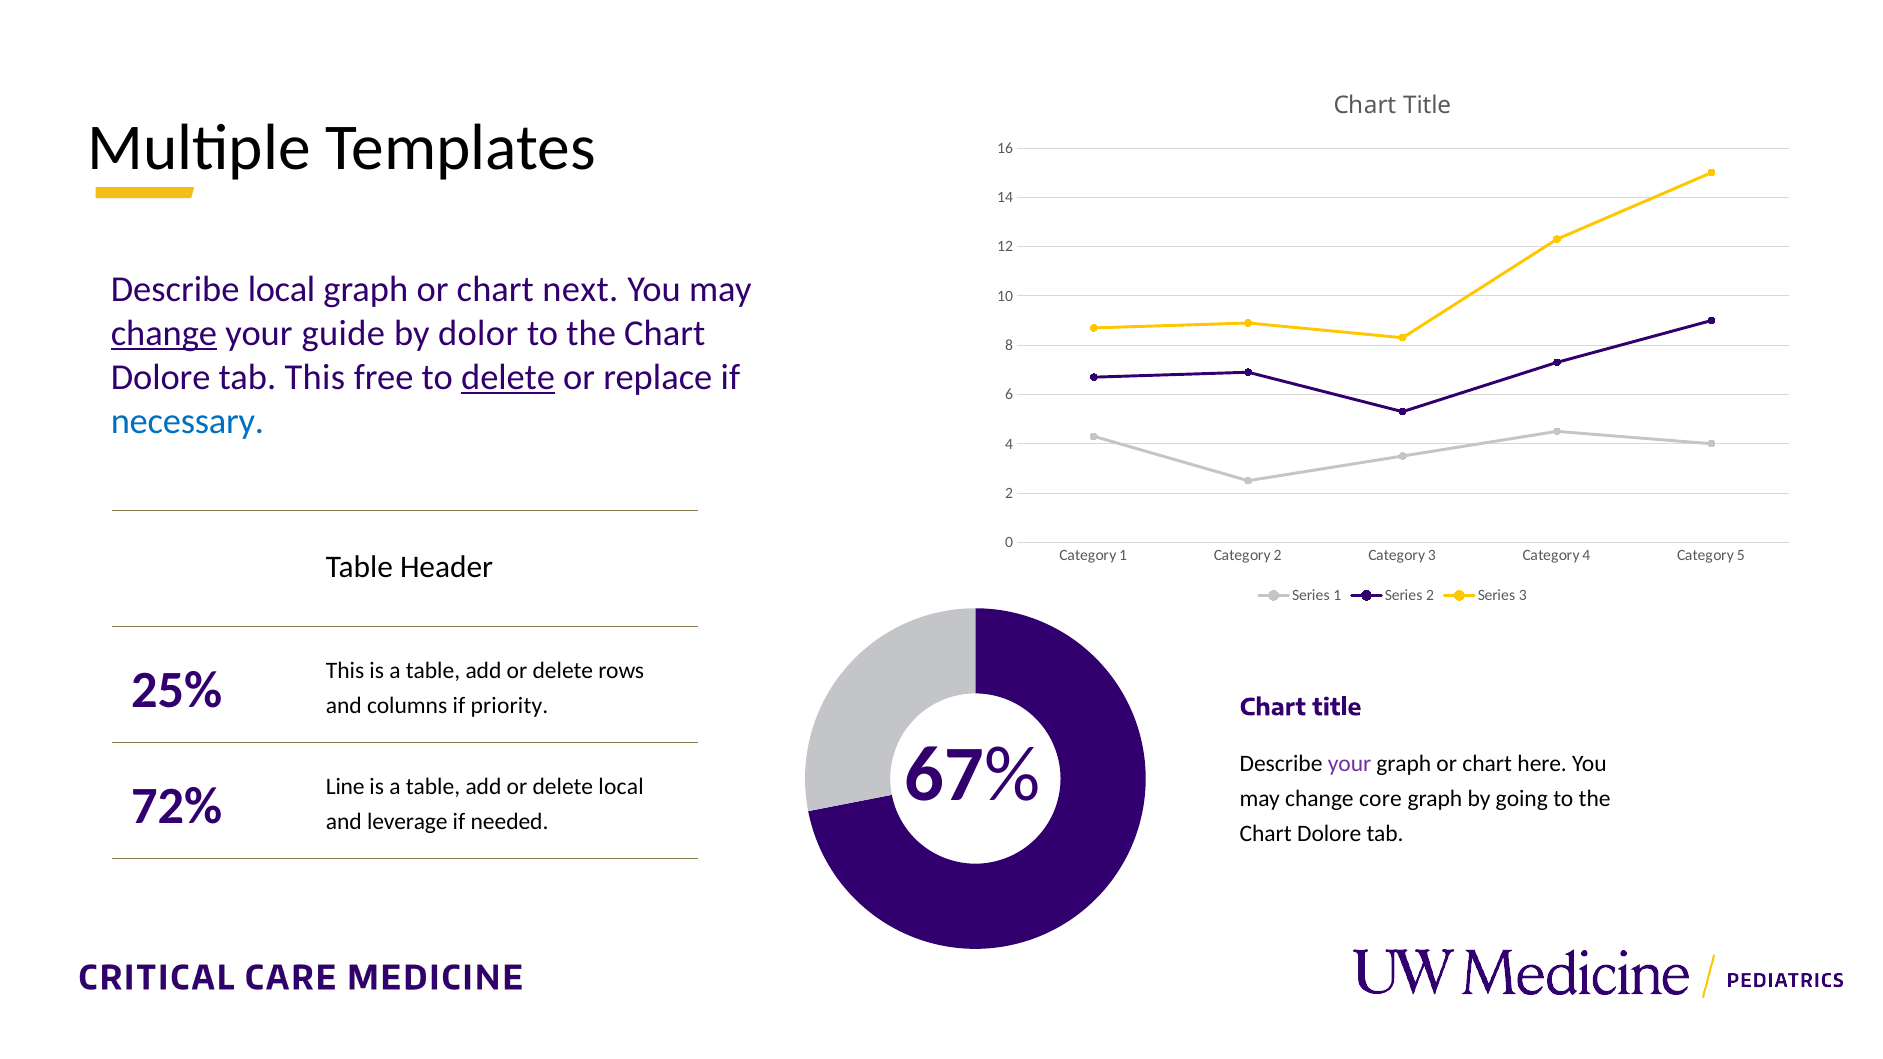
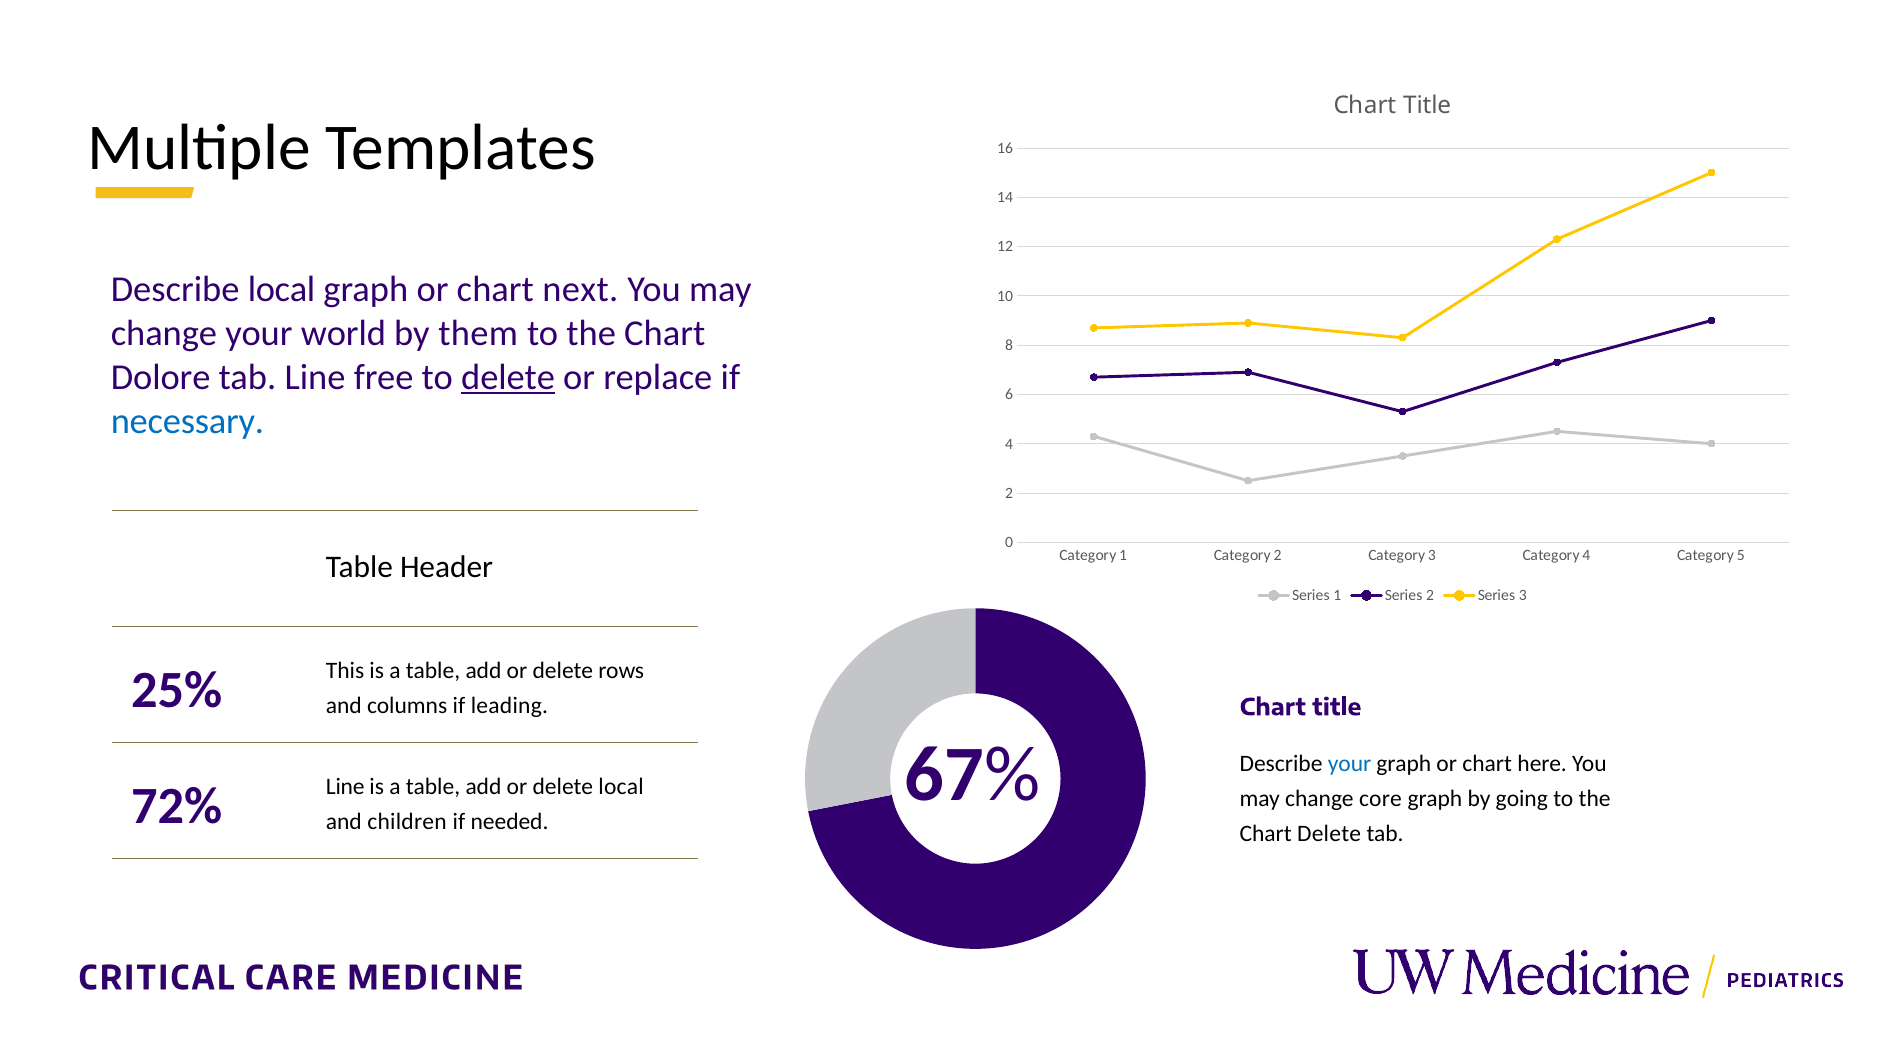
change underline: present -> none (164, 333)
guide: guide -> world (343, 333)
dolor: dolor -> them (478, 333)
tab This: This -> Line (315, 377)
priority: priority -> leading (509, 706)
your colour: purple -> blue (1350, 763)
leverage: leverage -> children (407, 822)
Dolore: Dolore -> Delete (1329, 834)
